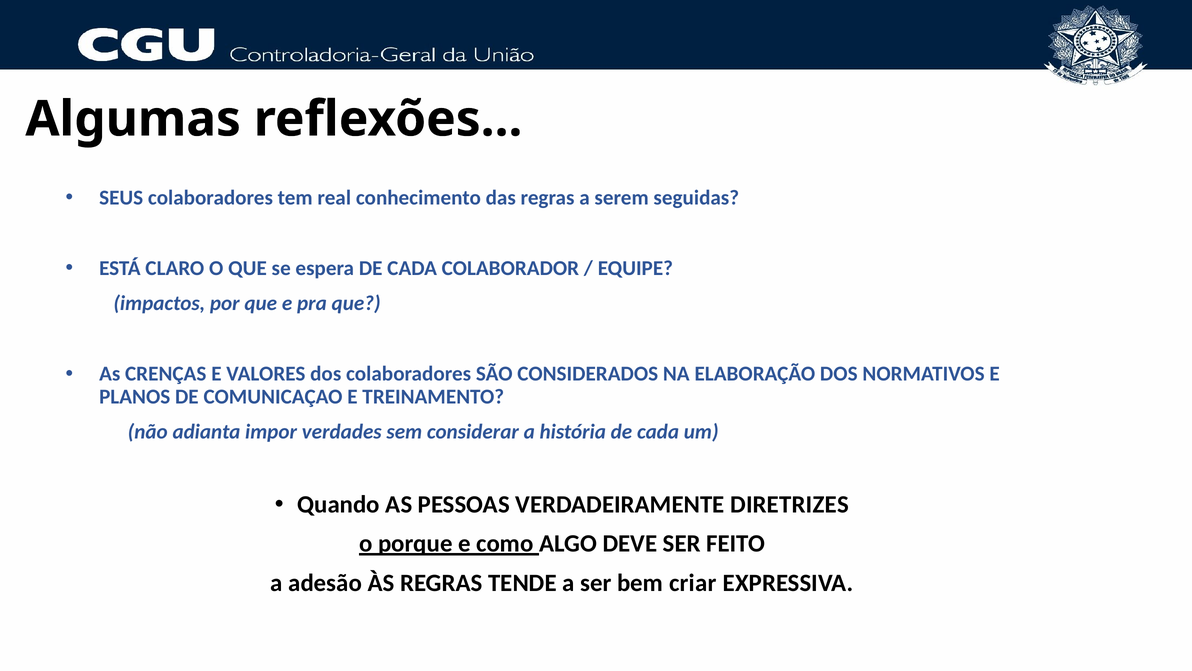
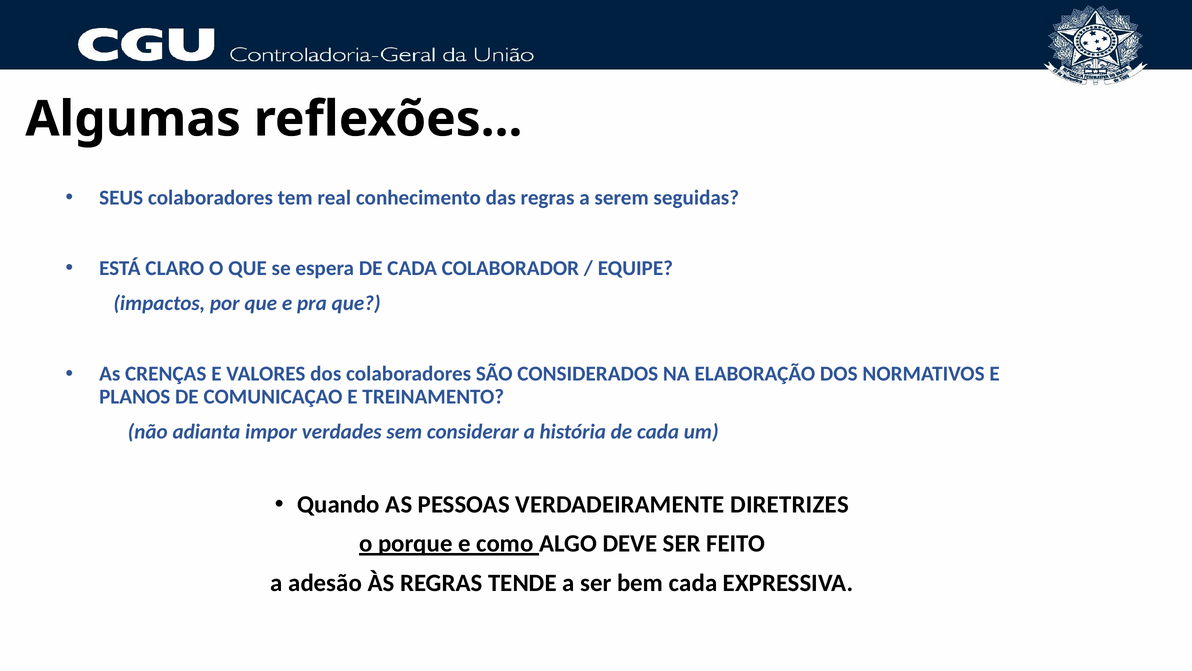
bem criar: criar -> cada (693, 583)
